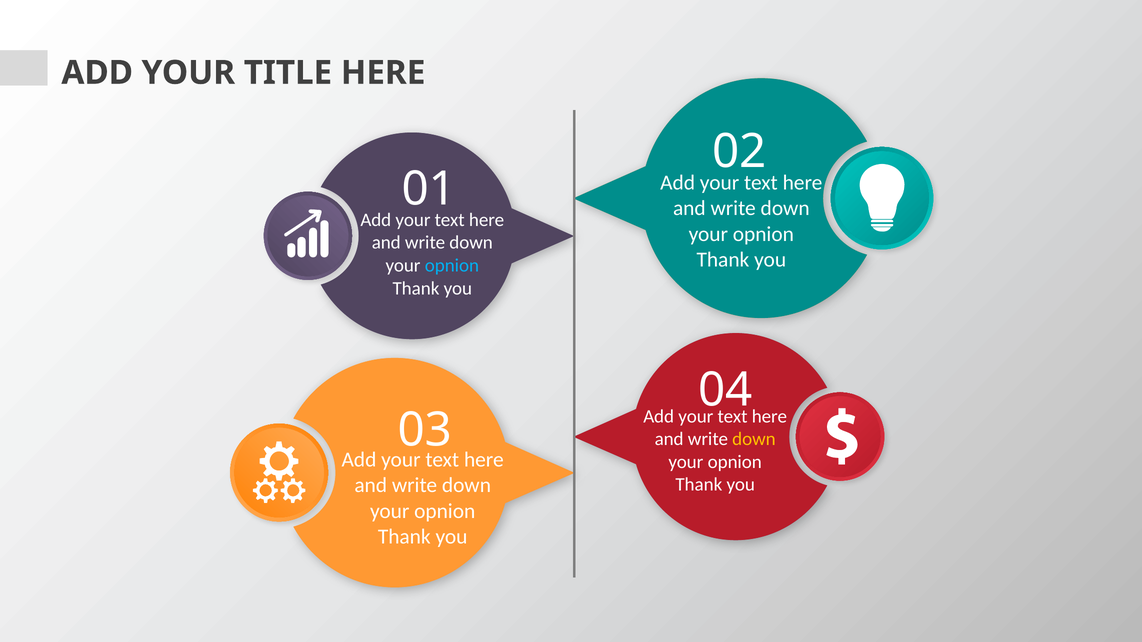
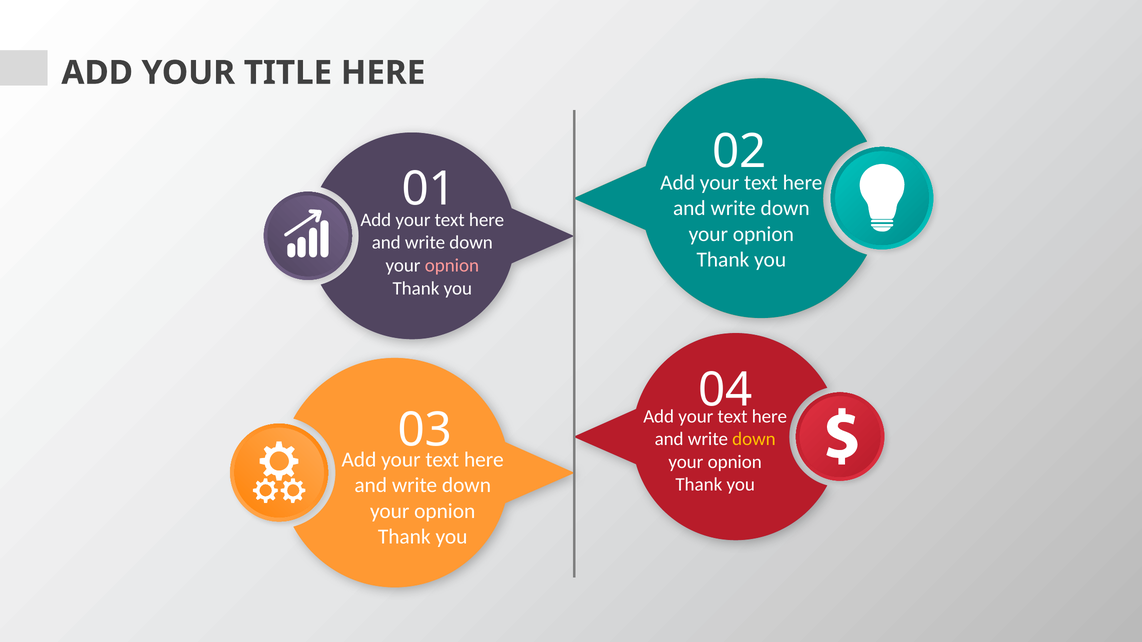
opnion colour: light blue -> pink (452, 266)
